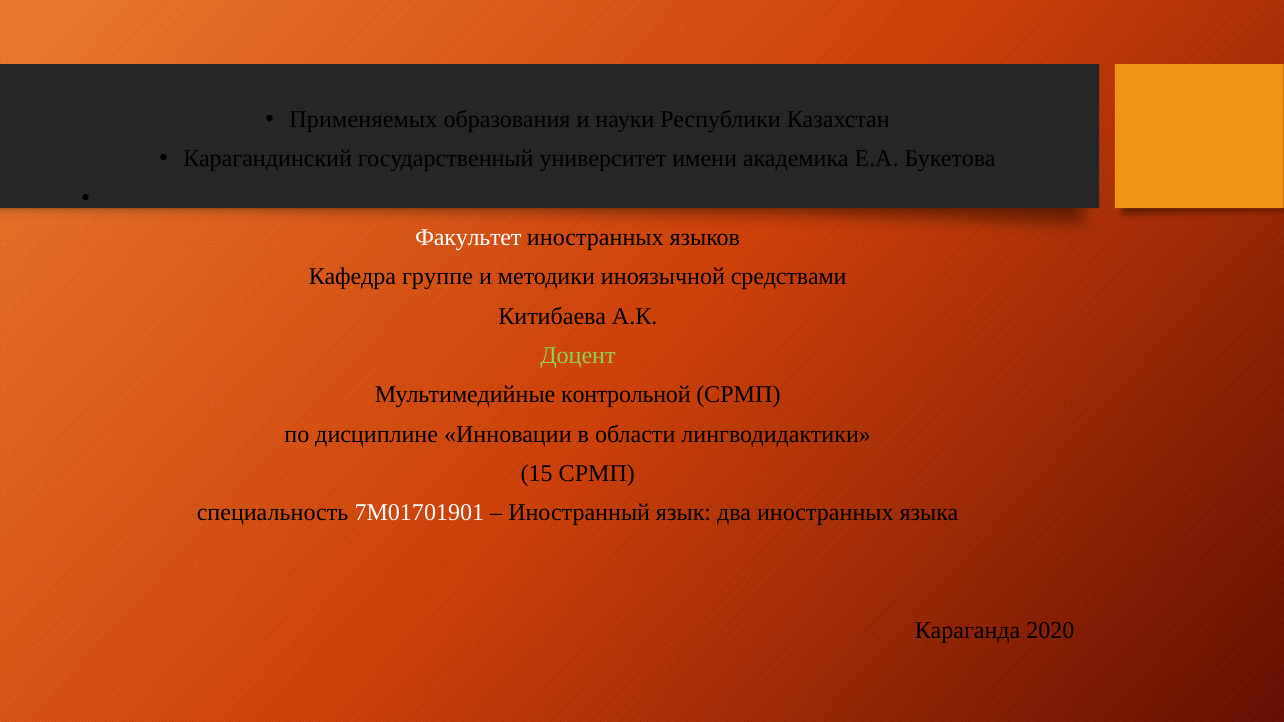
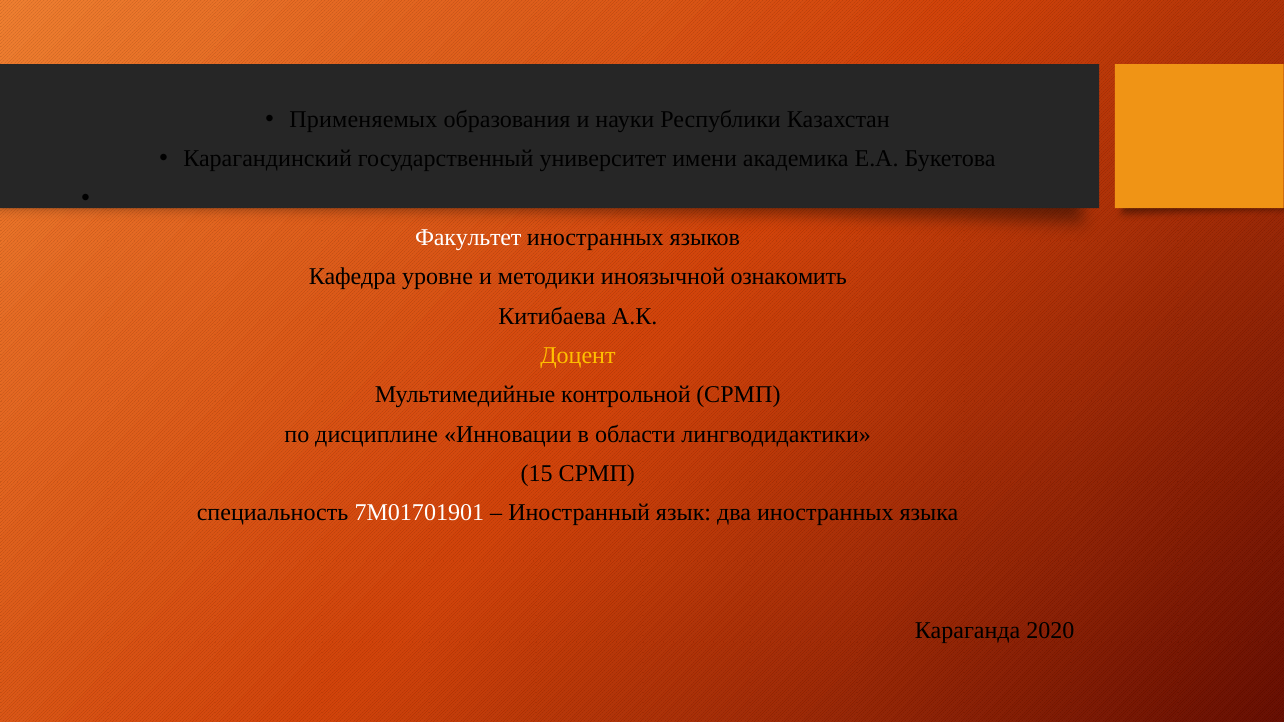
группе: группе -> уровне (438, 277)
средствами: средствами -> ознакомить (789, 277)
Доцент colour: light green -> yellow (578, 356)
